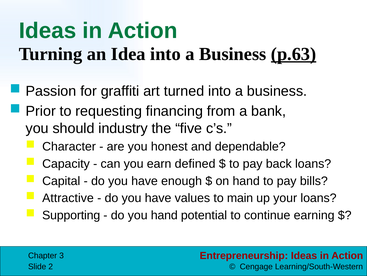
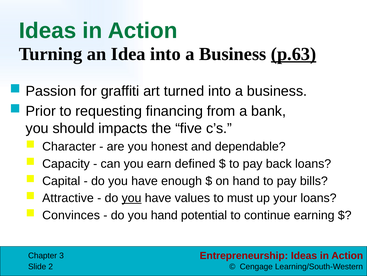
industry: industry -> impacts (123, 128)
you underline: none -> present (132, 198)
main: main -> must (240, 198)
Supporting: Supporting -> Convinces (71, 215)
